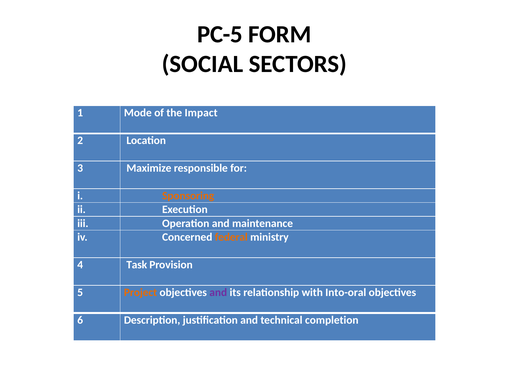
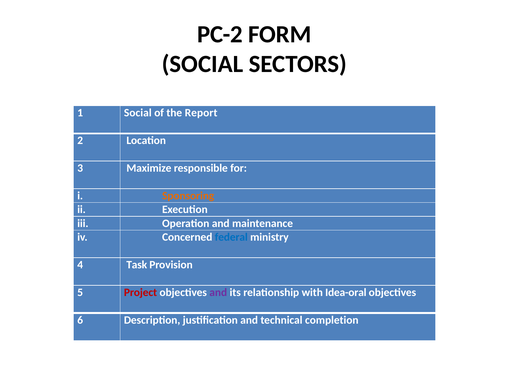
PC-5: PC-5 -> PC-2 (220, 34)
1 Mode: Mode -> Social (138, 113)
Impact: Impact -> Report (201, 113)
federal colour: orange -> blue (231, 238)
Project colour: orange -> red (140, 293)
Into-oral: Into-oral -> Idea-oral (346, 293)
